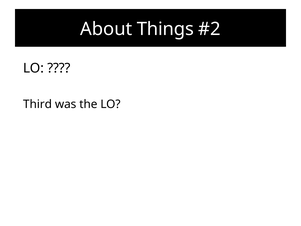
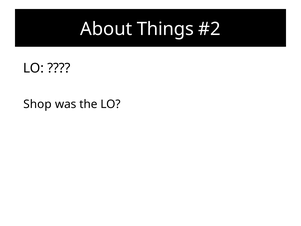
Third: Third -> Shop (37, 104)
